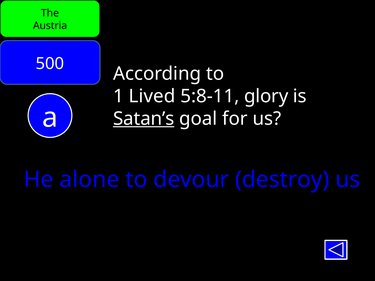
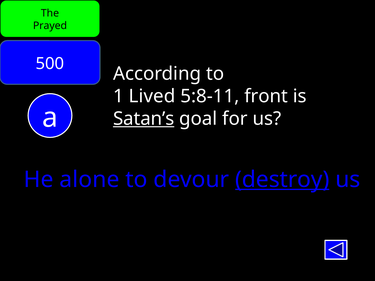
Austria: Austria -> Prayed (50, 26)
glory: glory -> front (266, 96)
destroy underline: none -> present (282, 180)
